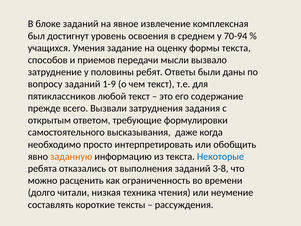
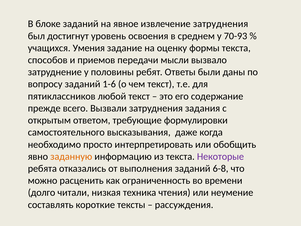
извлечение комплексная: комплексная -> затруднения (221, 24)
70-94: 70-94 -> 70-93 (236, 36)
1-9: 1-9 -> 1-6 (109, 84)
Некоторые colour: blue -> purple (220, 156)
3-8: 3-8 -> 6-8 (221, 168)
